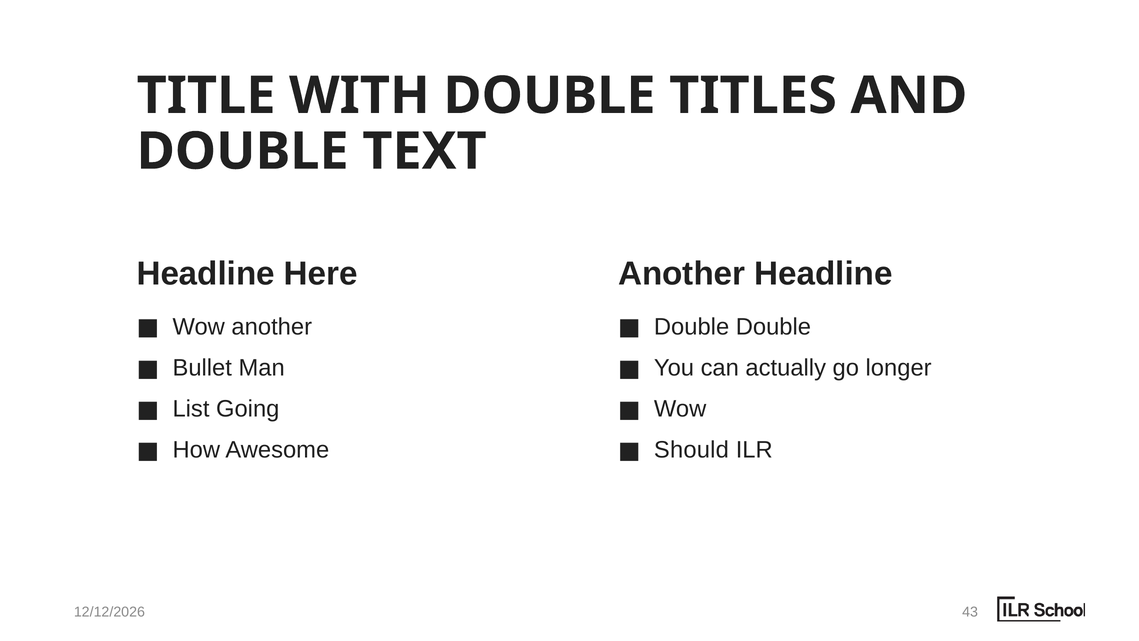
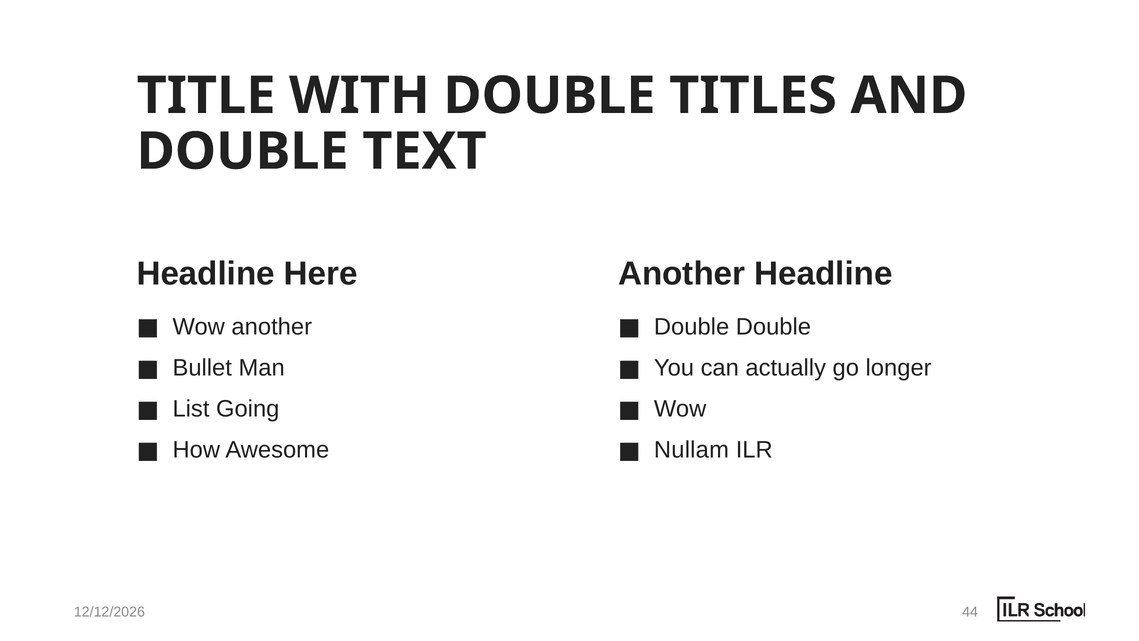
Should: Should -> Nullam (691, 450)
43: 43 -> 44 (970, 612)
